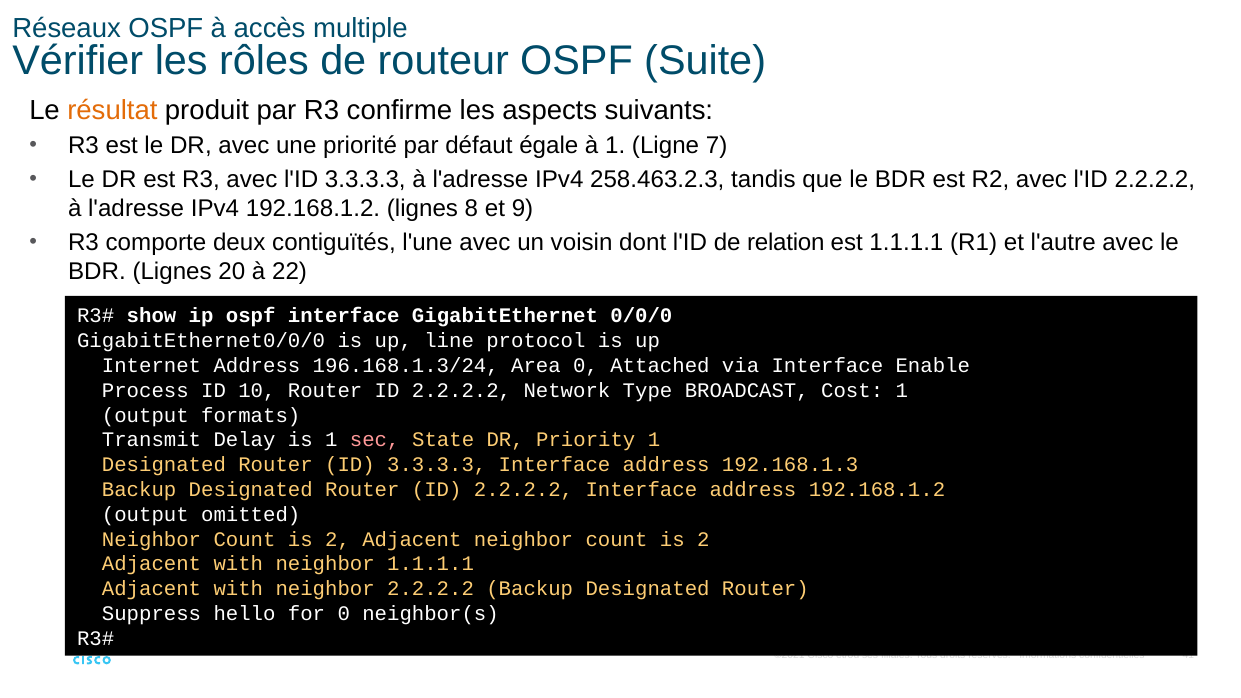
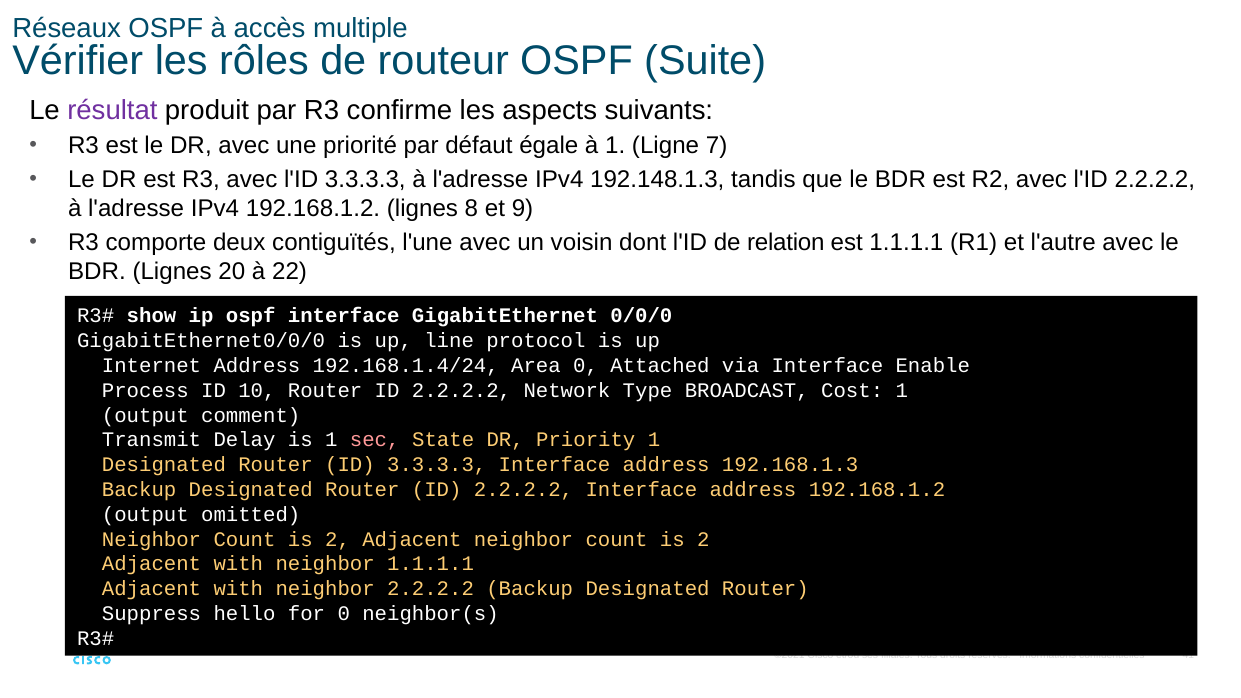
résultat colour: orange -> purple (112, 110)
258.463.2.3: 258.463.2.3 -> 192.148.1.3 (657, 180)
196.168.1.3/24: 196.168.1.3/24 -> 192.168.1.4/24 (406, 366)
formats: formats -> comment (251, 415)
